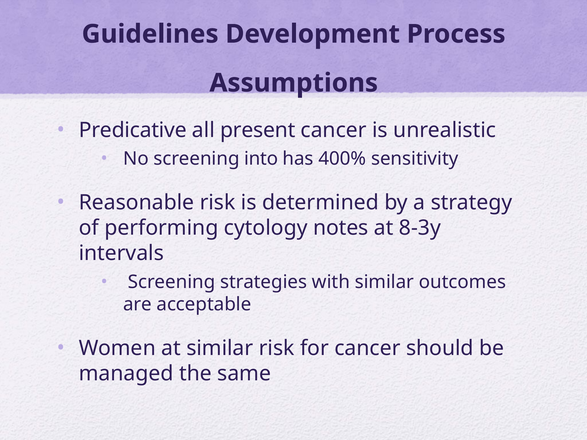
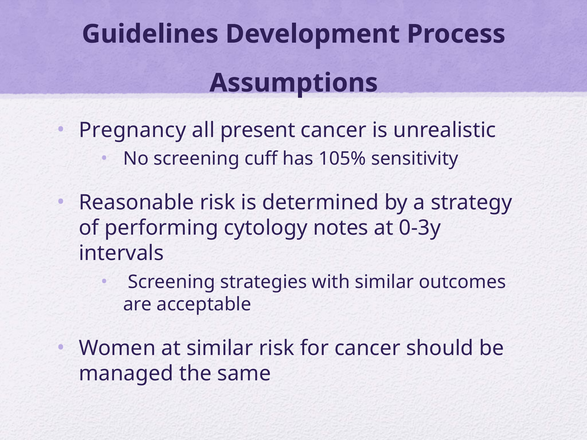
Predicative: Predicative -> Pregnancy (133, 130)
into: into -> cuff (261, 159)
400%: 400% -> 105% (342, 159)
8-3y: 8-3y -> 0-3y (420, 228)
